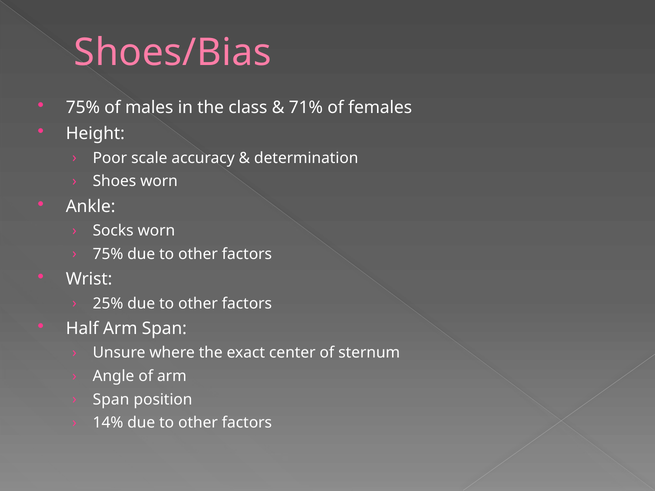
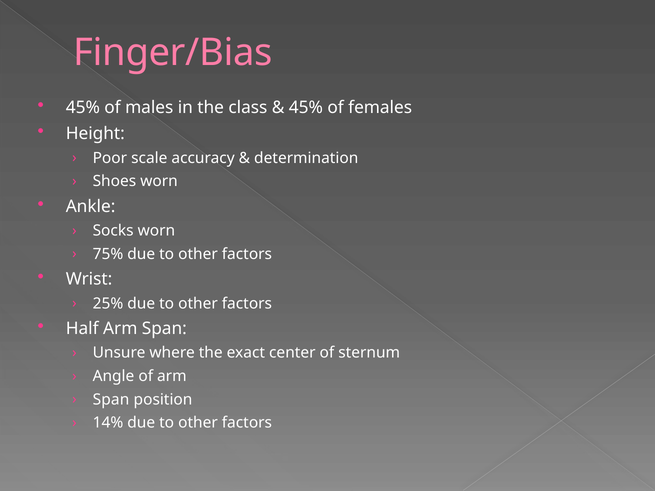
Shoes/Bias: Shoes/Bias -> Finger/Bias (173, 53)
75%: 75% -> 45% (83, 108)
71%: 71% -> 45% (306, 108)
